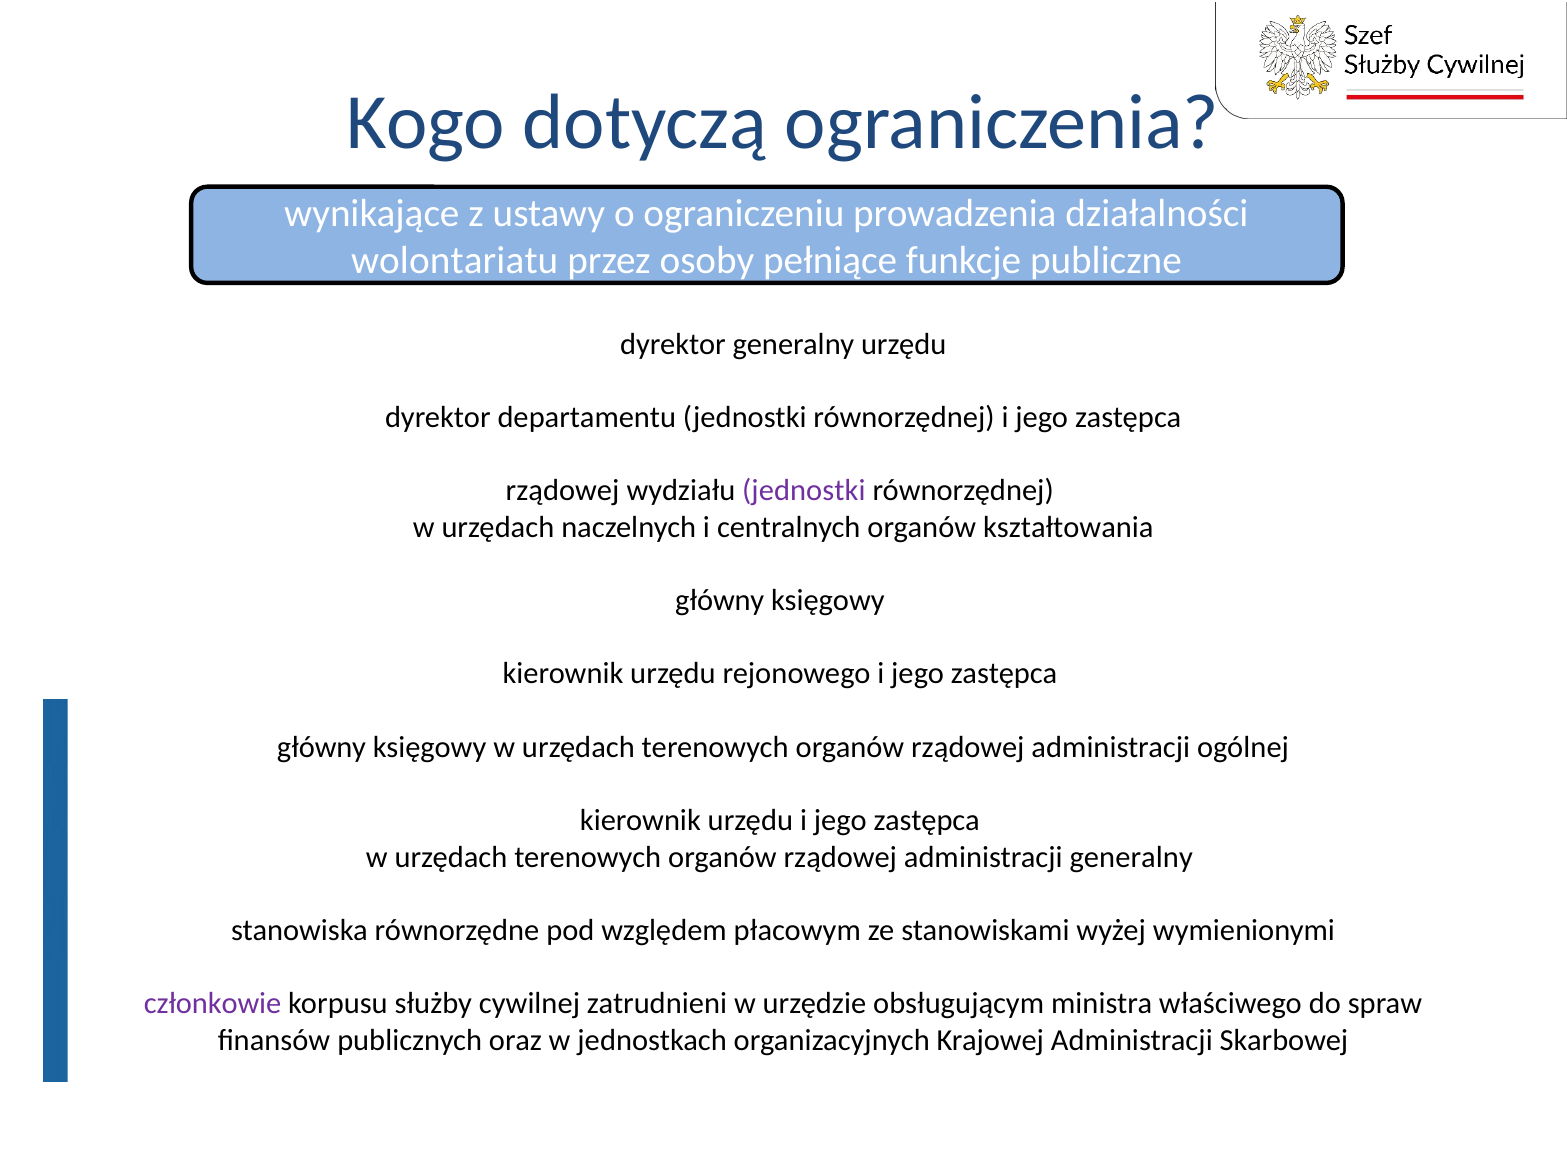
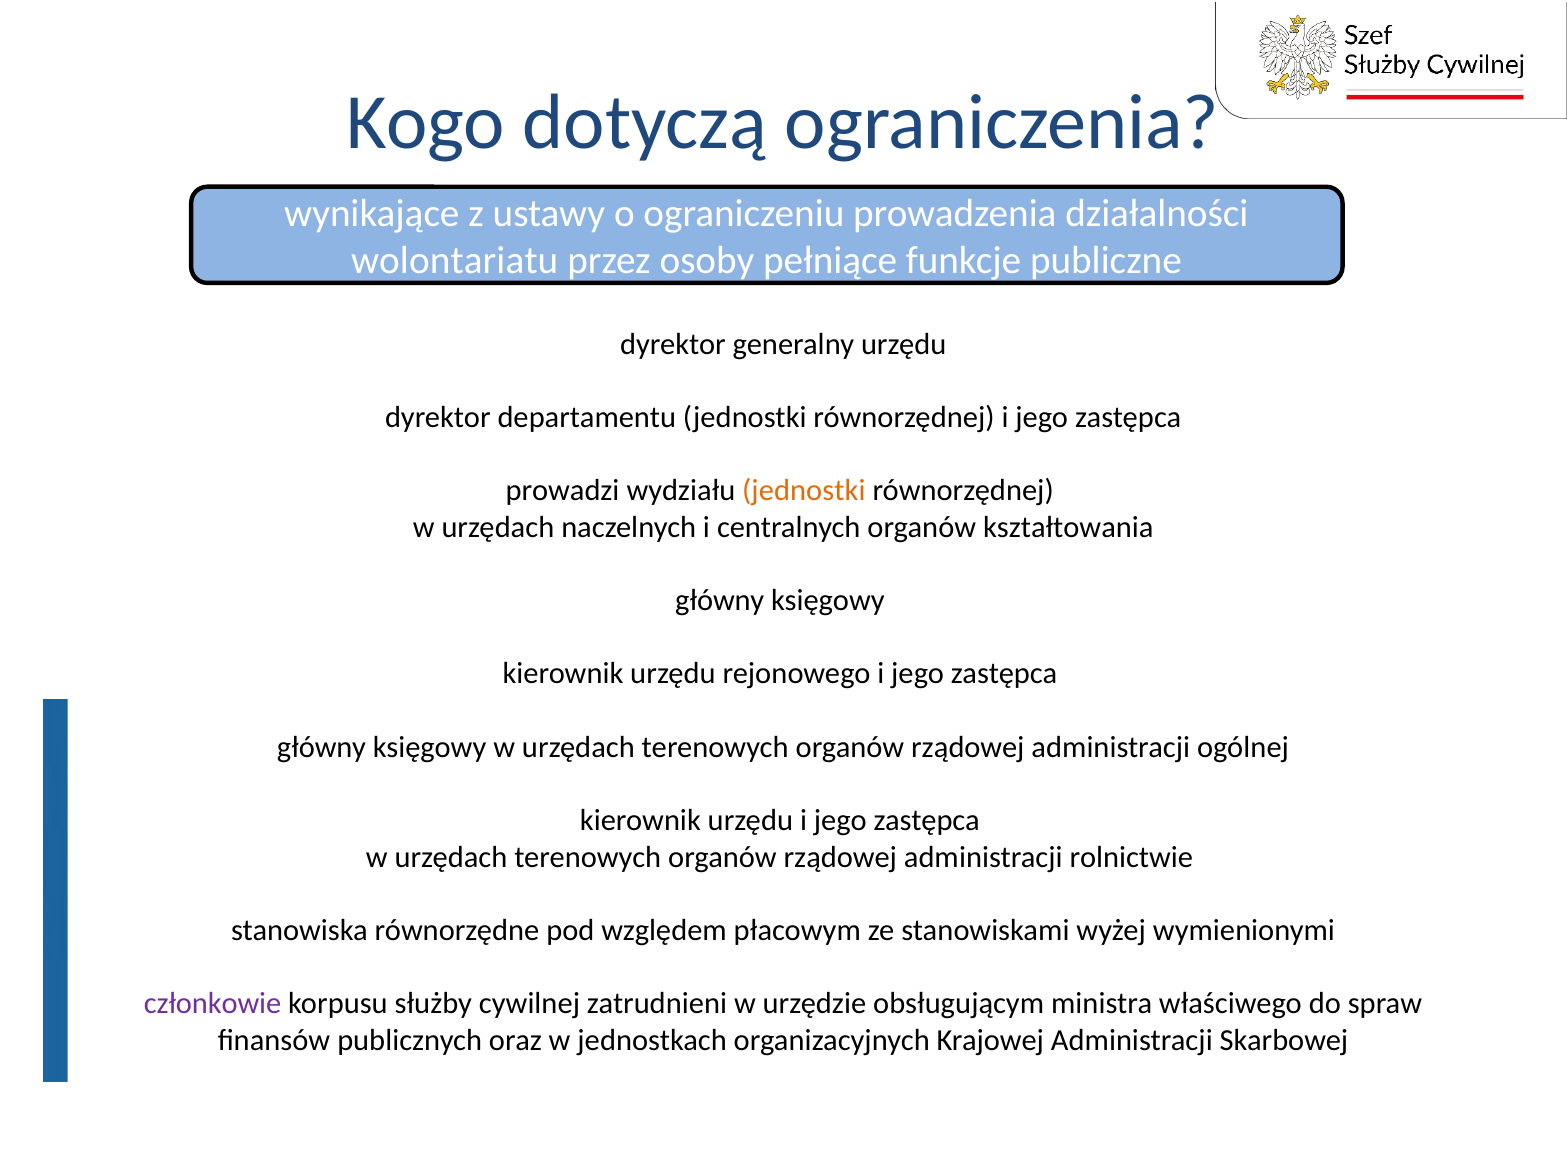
rządowej: rządowej -> prowadzi (563, 491)
jednostki colour: purple -> orange (804, 491)
administracji generalny: generalny -> rolnictwie (1131, 856)
